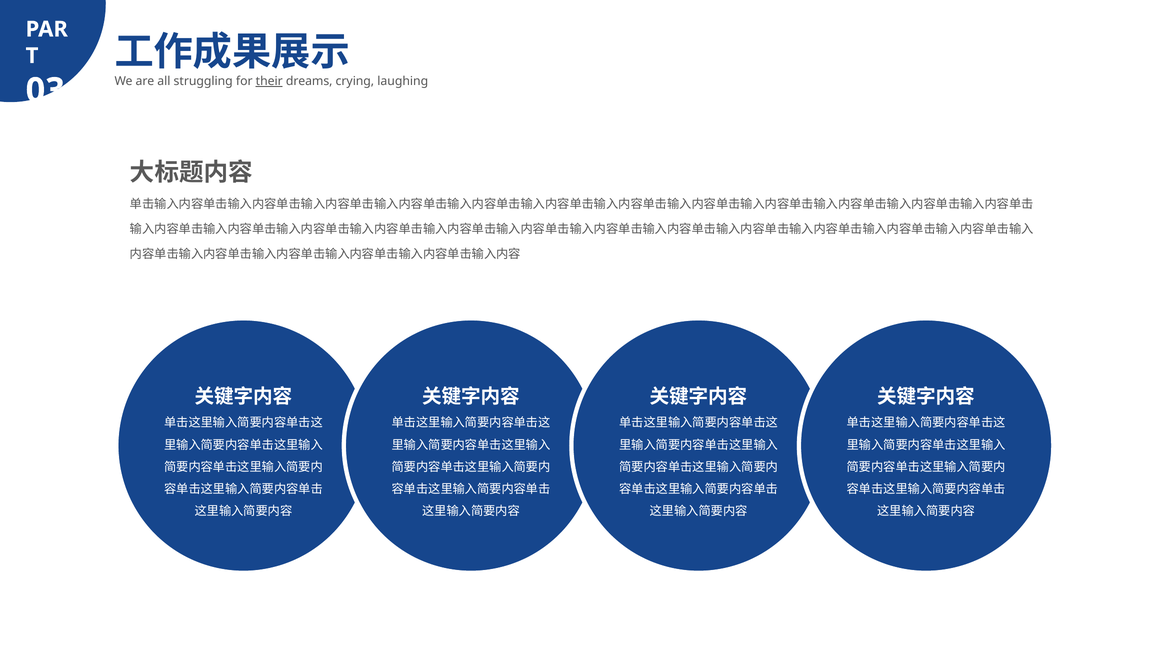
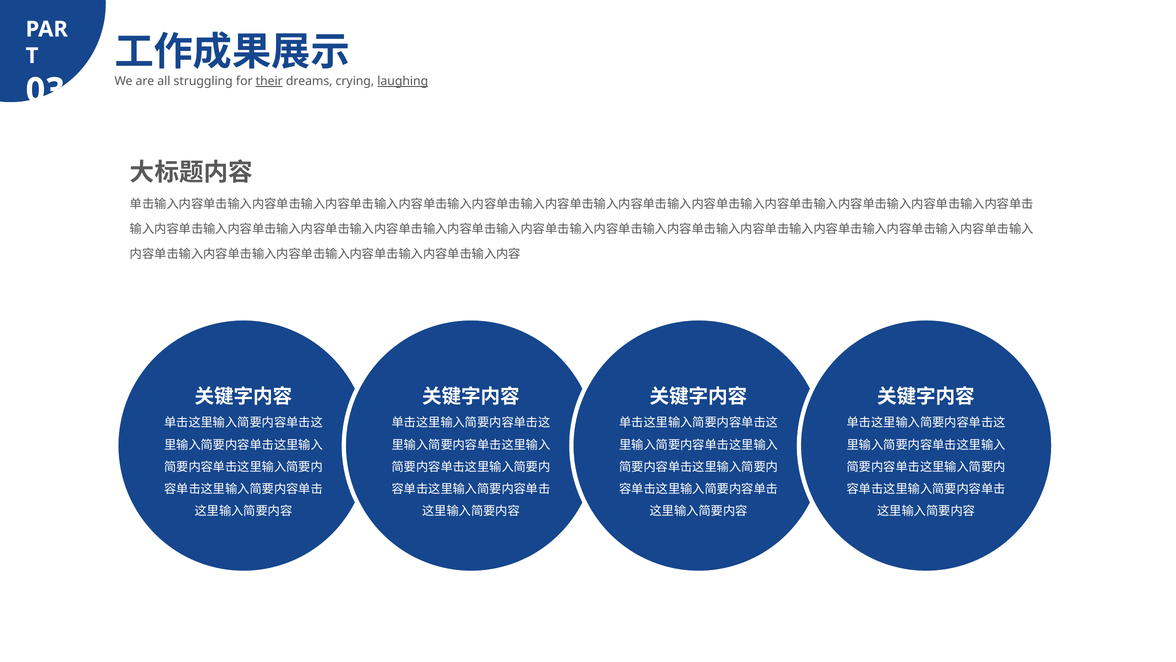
laughing underline: none -> present (403, 81)
